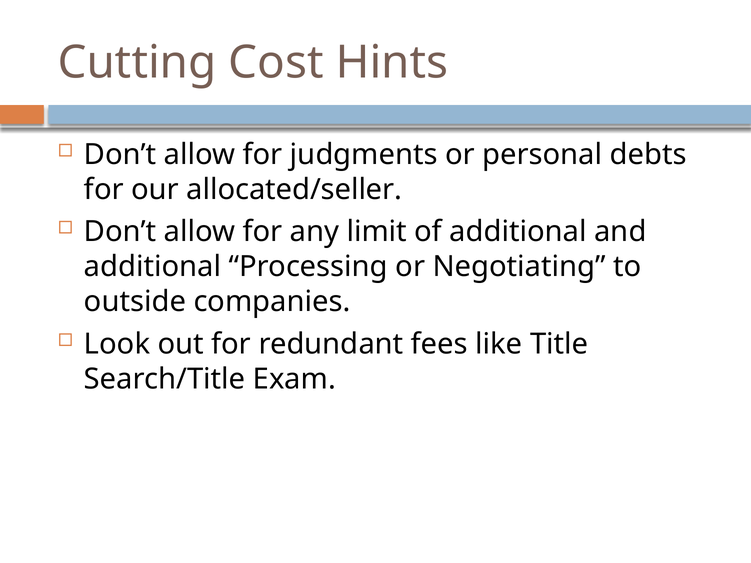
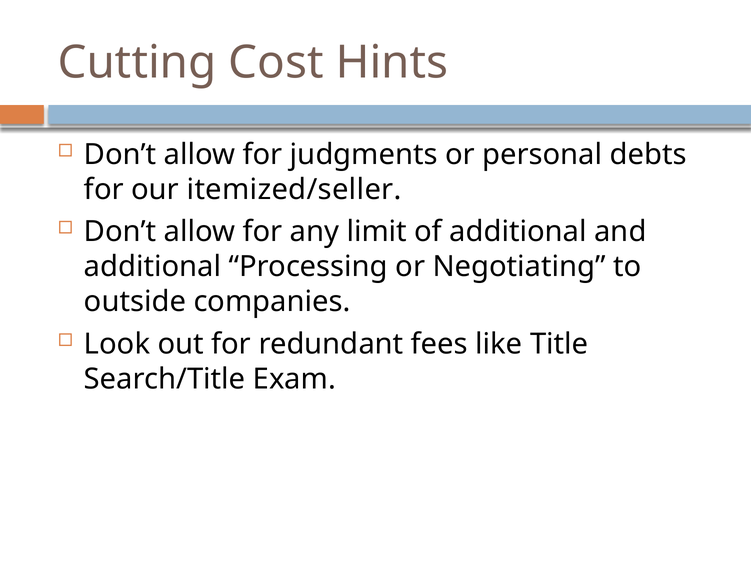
allocated/seller: allocated/seller -> itemized/seller (294, 190)
